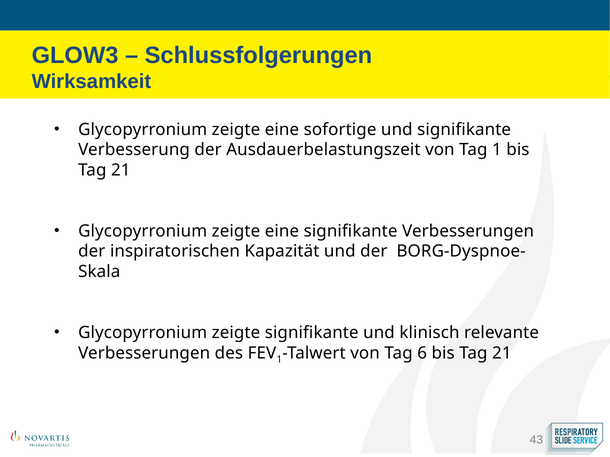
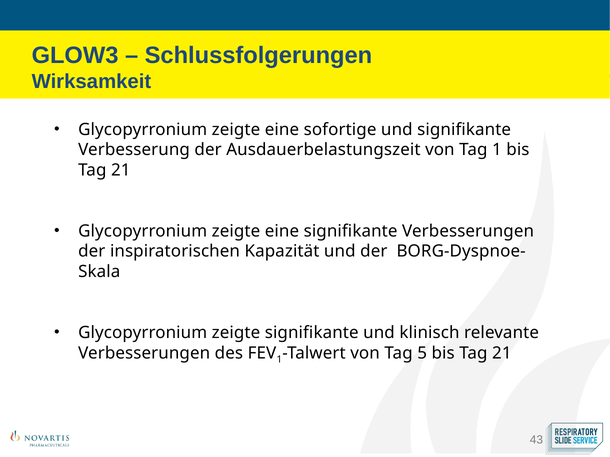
6: 6 -> 5 (422, 353)
